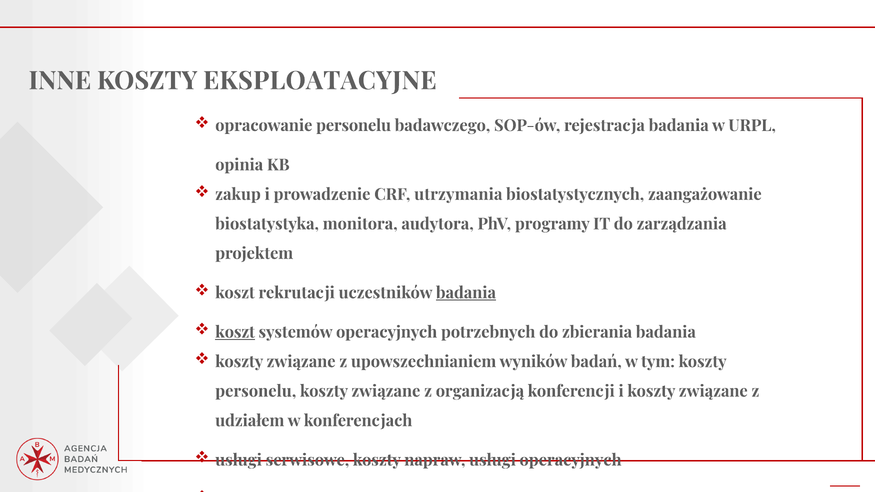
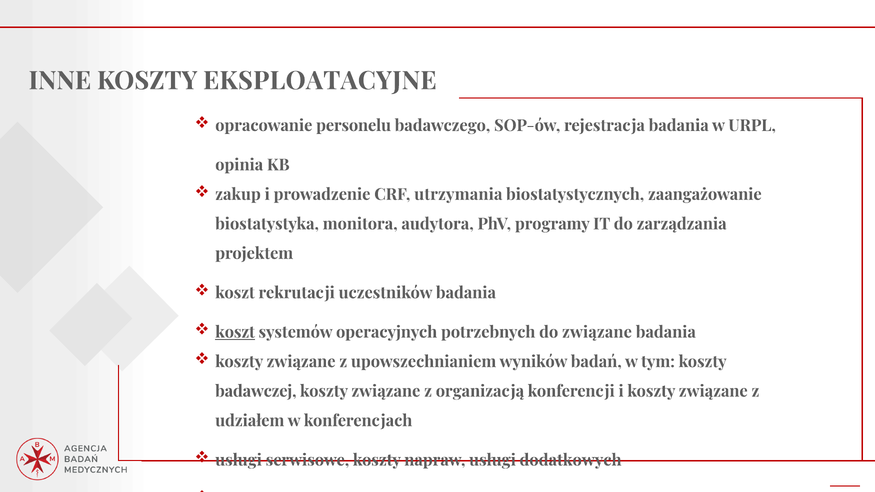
badania underline: present -> none (466, 293)
do zbierania: zbierania -> związane (597, 332)
personelu: personelu -> badawczej (256, 391)
usługi operacyjnych: operacyjnych -> dodatkowych (571, 460)
